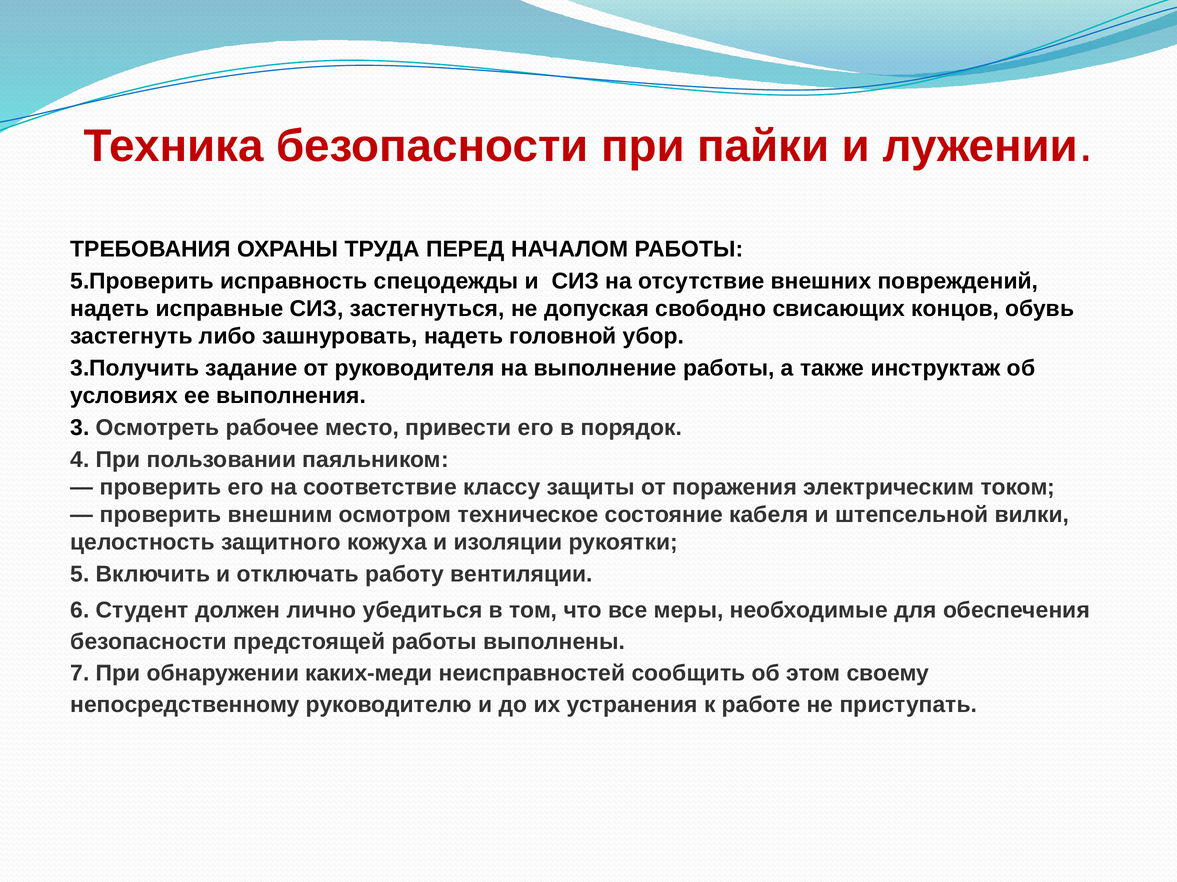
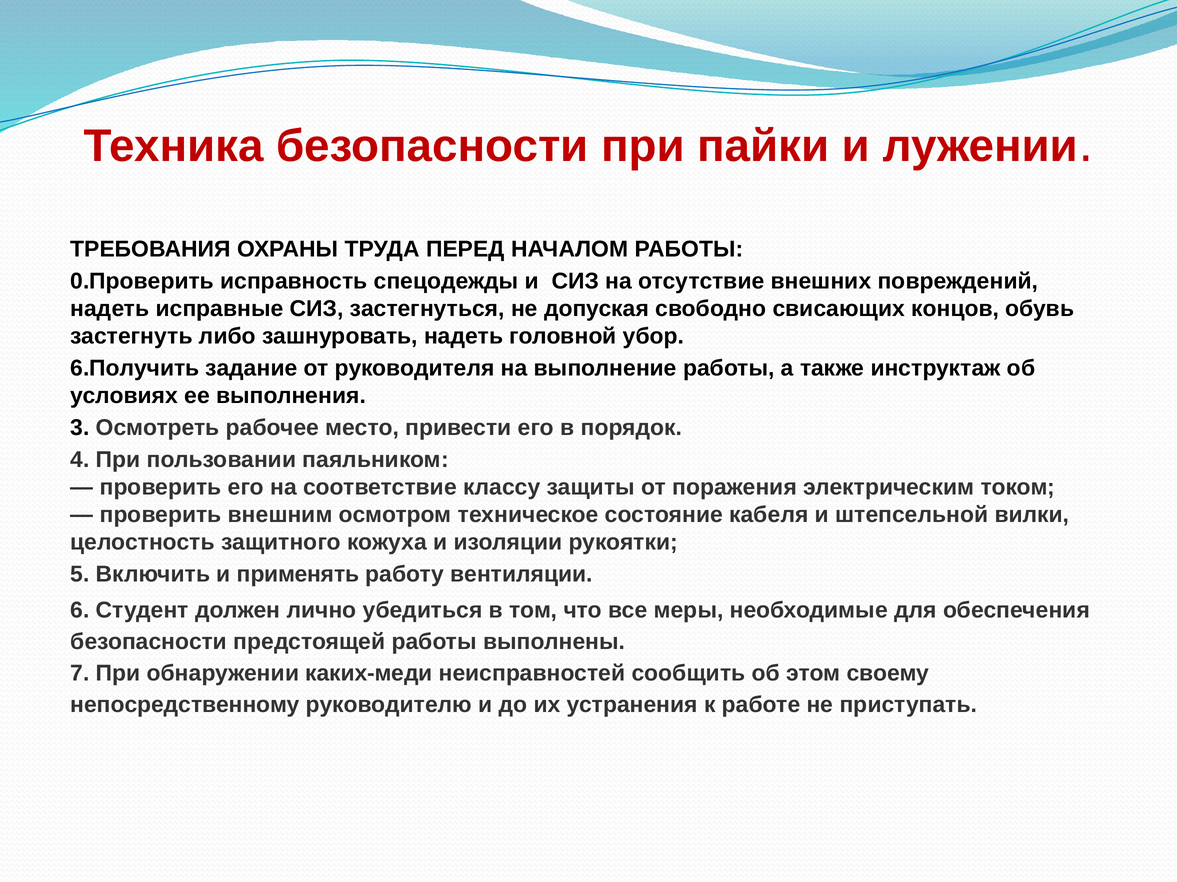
5.Проверить: 5.Проверить -> 0.Проверить (142, 281)
3.Получить: 3.Получить -> 6.Получить (135, 368)
отключать: отключать -> применять (298, 575)
